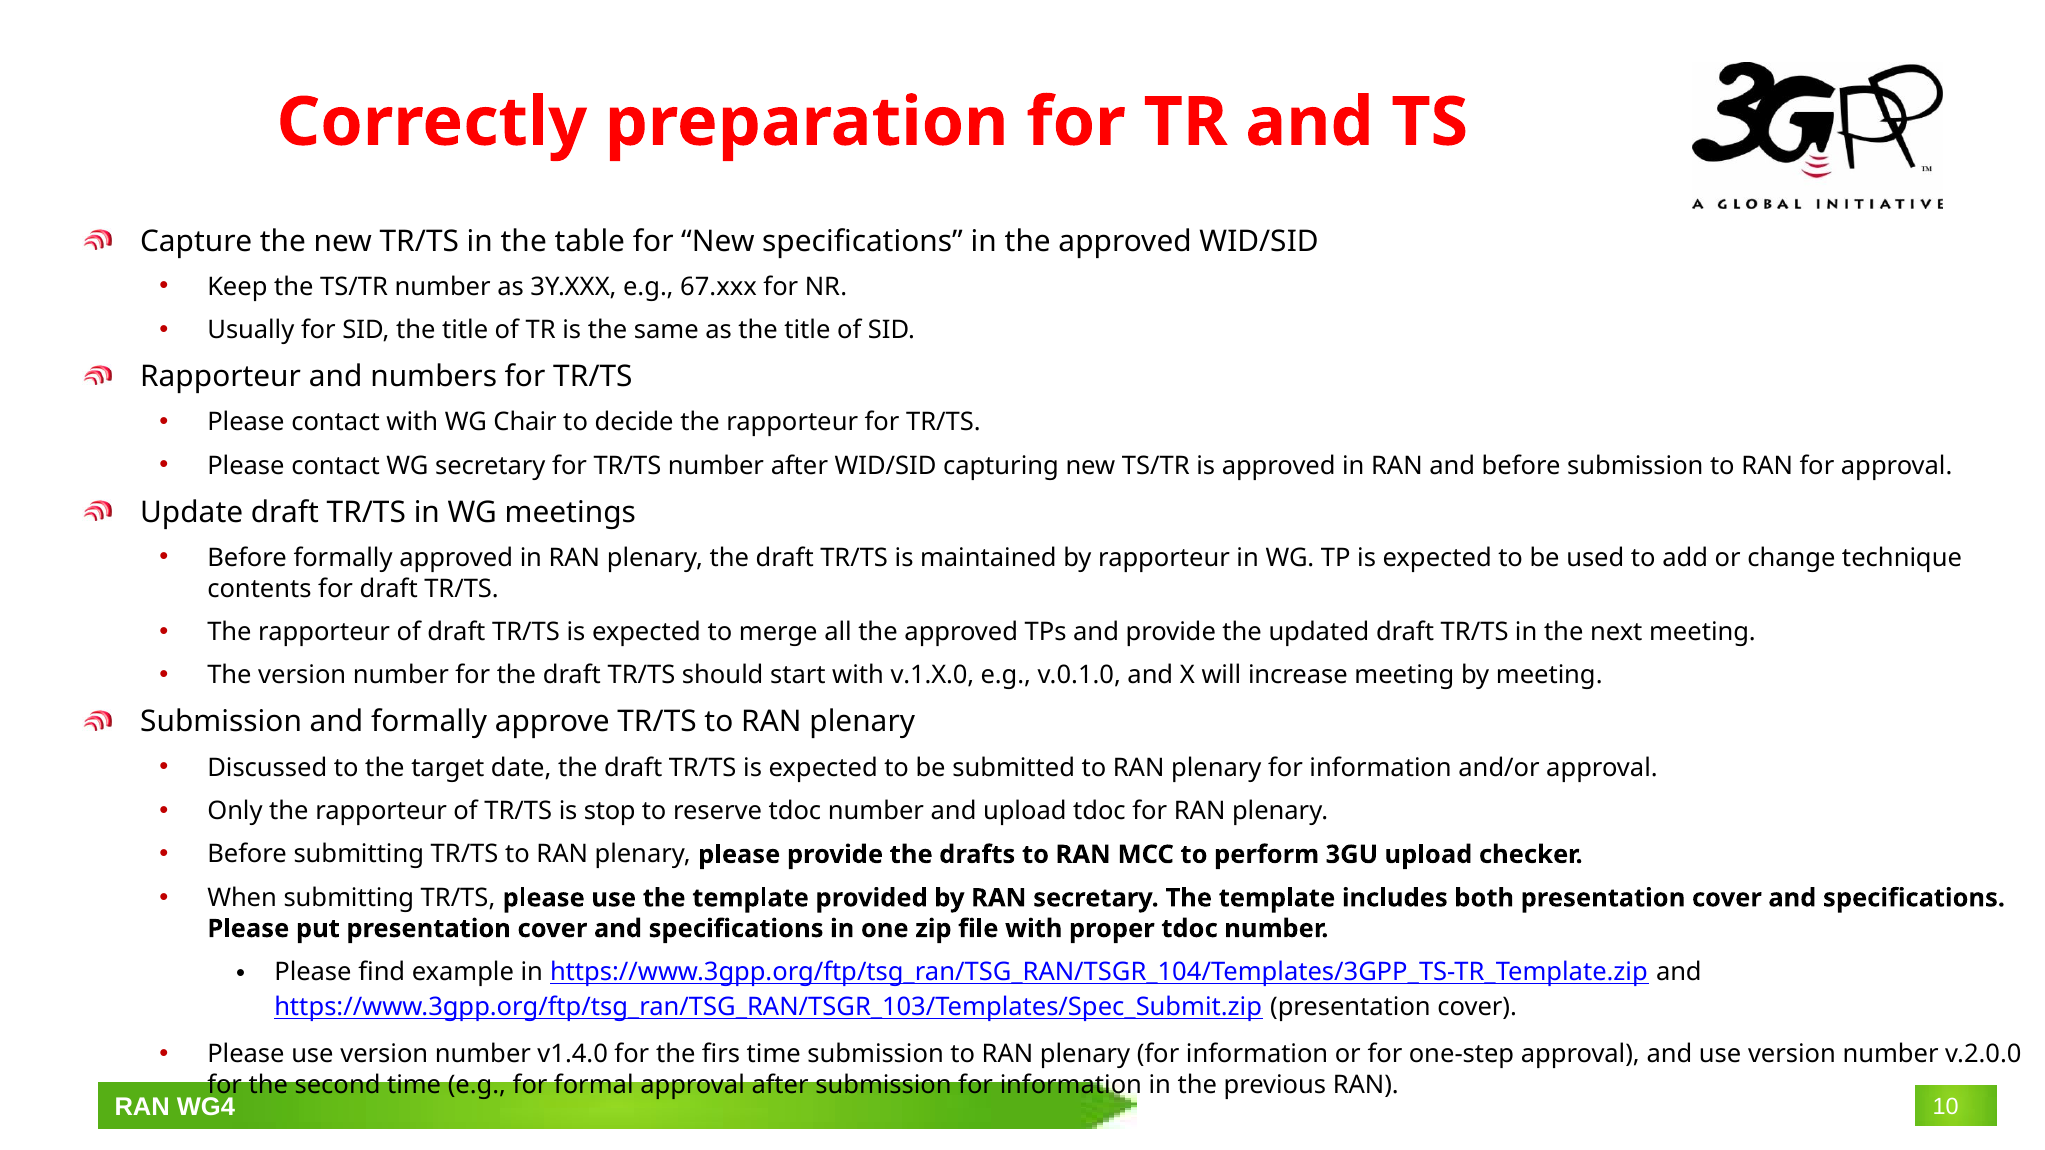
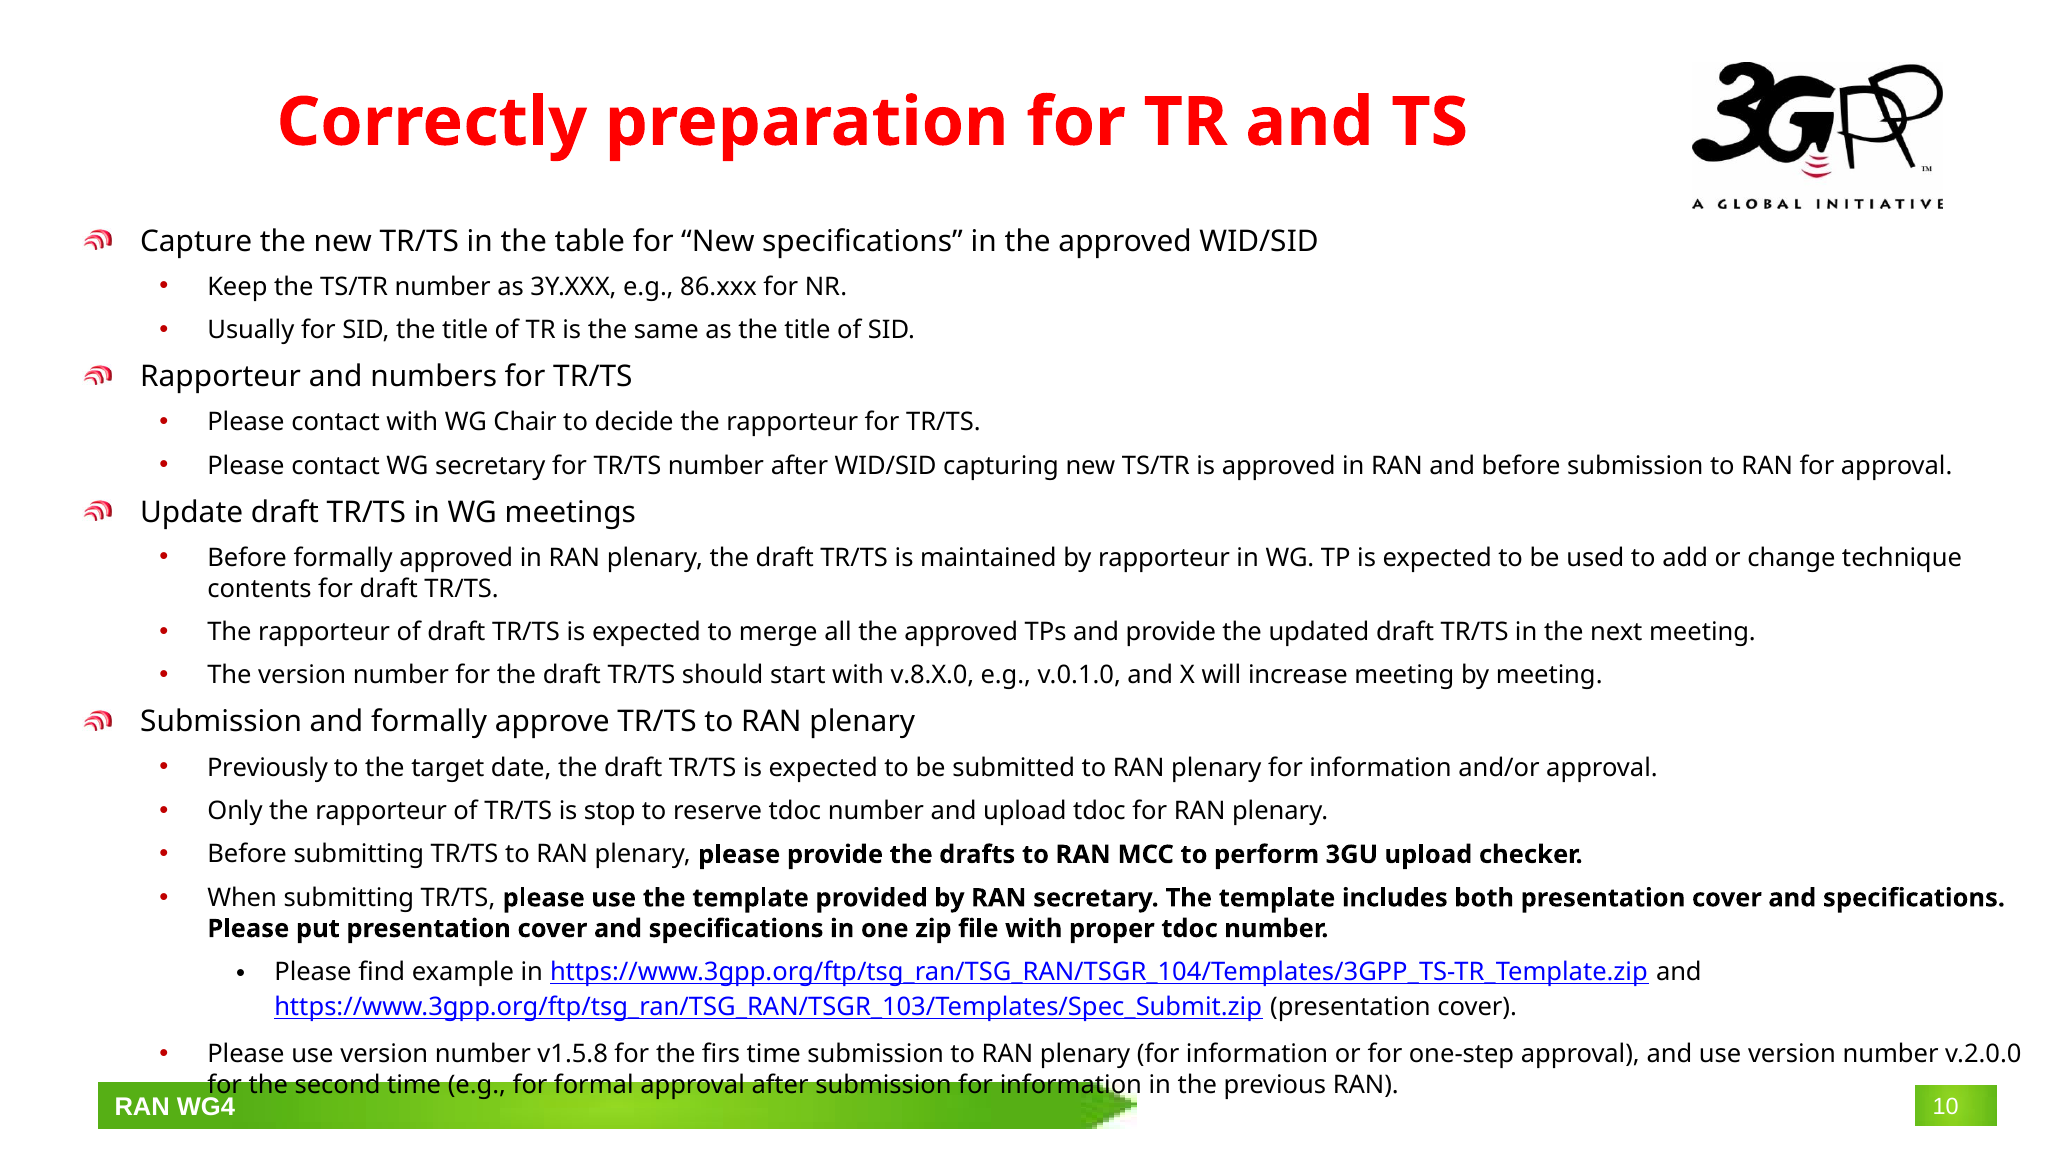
67.xxx: 67.xxx -> 86.xxx (719, 287)
v.1.X.0: v.1.X.0 -> v.8.X.0 (932, 676)
Discussed: Discussed -> Previously (267, 768)
v1.4.0: v1.4.0 -> v1.5.8 (573, 1055)
